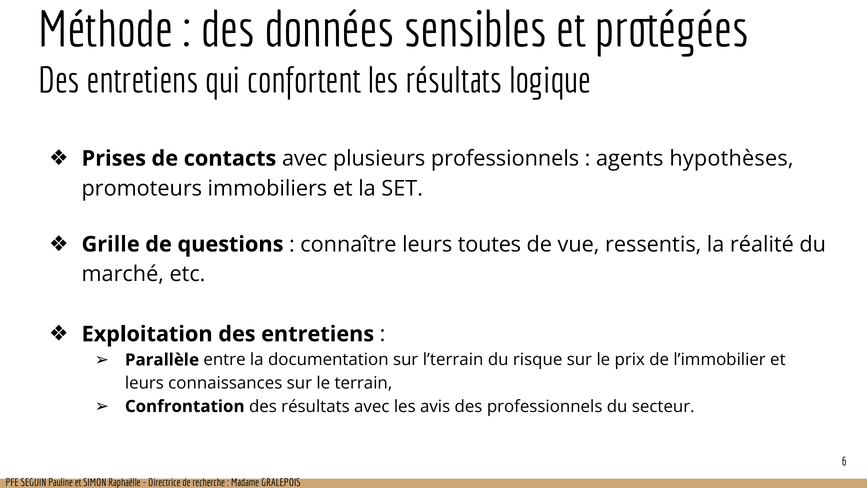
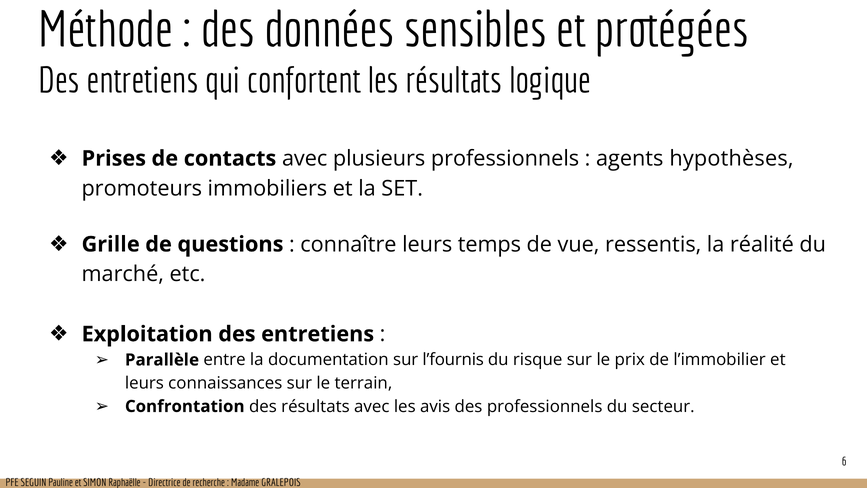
toutes: toutes -> temps (489, 244)
l’terrain: l’terrain -> l’fournis (453, 360)
